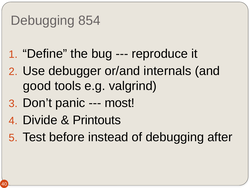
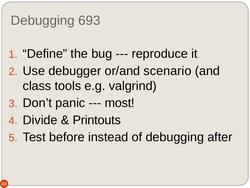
854: 854 -> 693 (89, 20)
internals: internals -> scenario (167, 71)
good: good -> class (37, 86)
